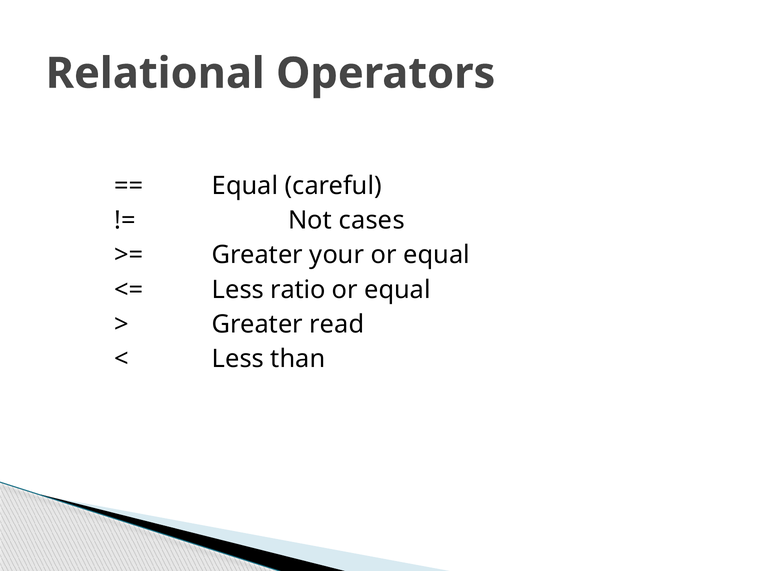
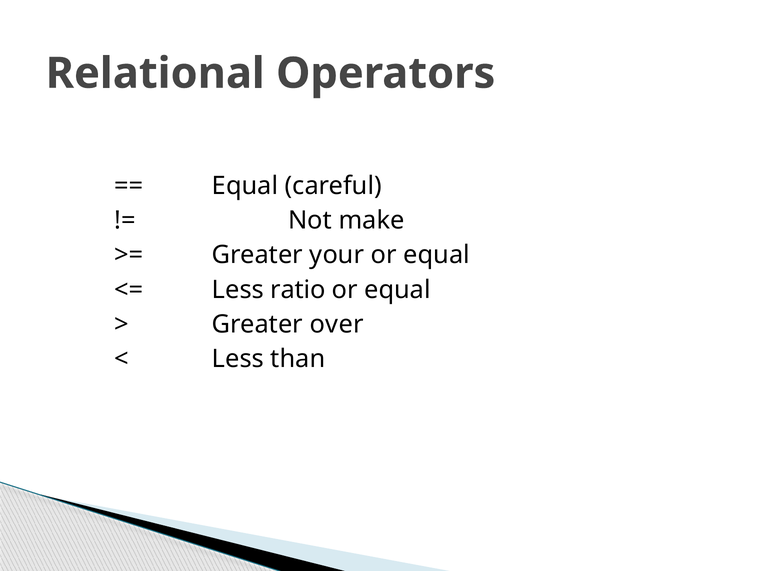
cases: cases -> make (372, 221)
read: read -> over (337, 325)
